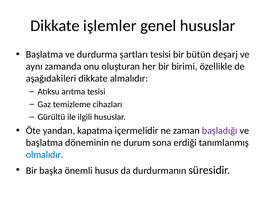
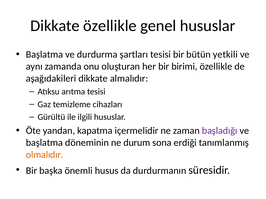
Dikkate işlemler: işlemler -> özellikle (110, 26)
deşarj: deşarj -> yetkili (225, 55)
olmalıdır colour: blue -> orange (45, 155)
